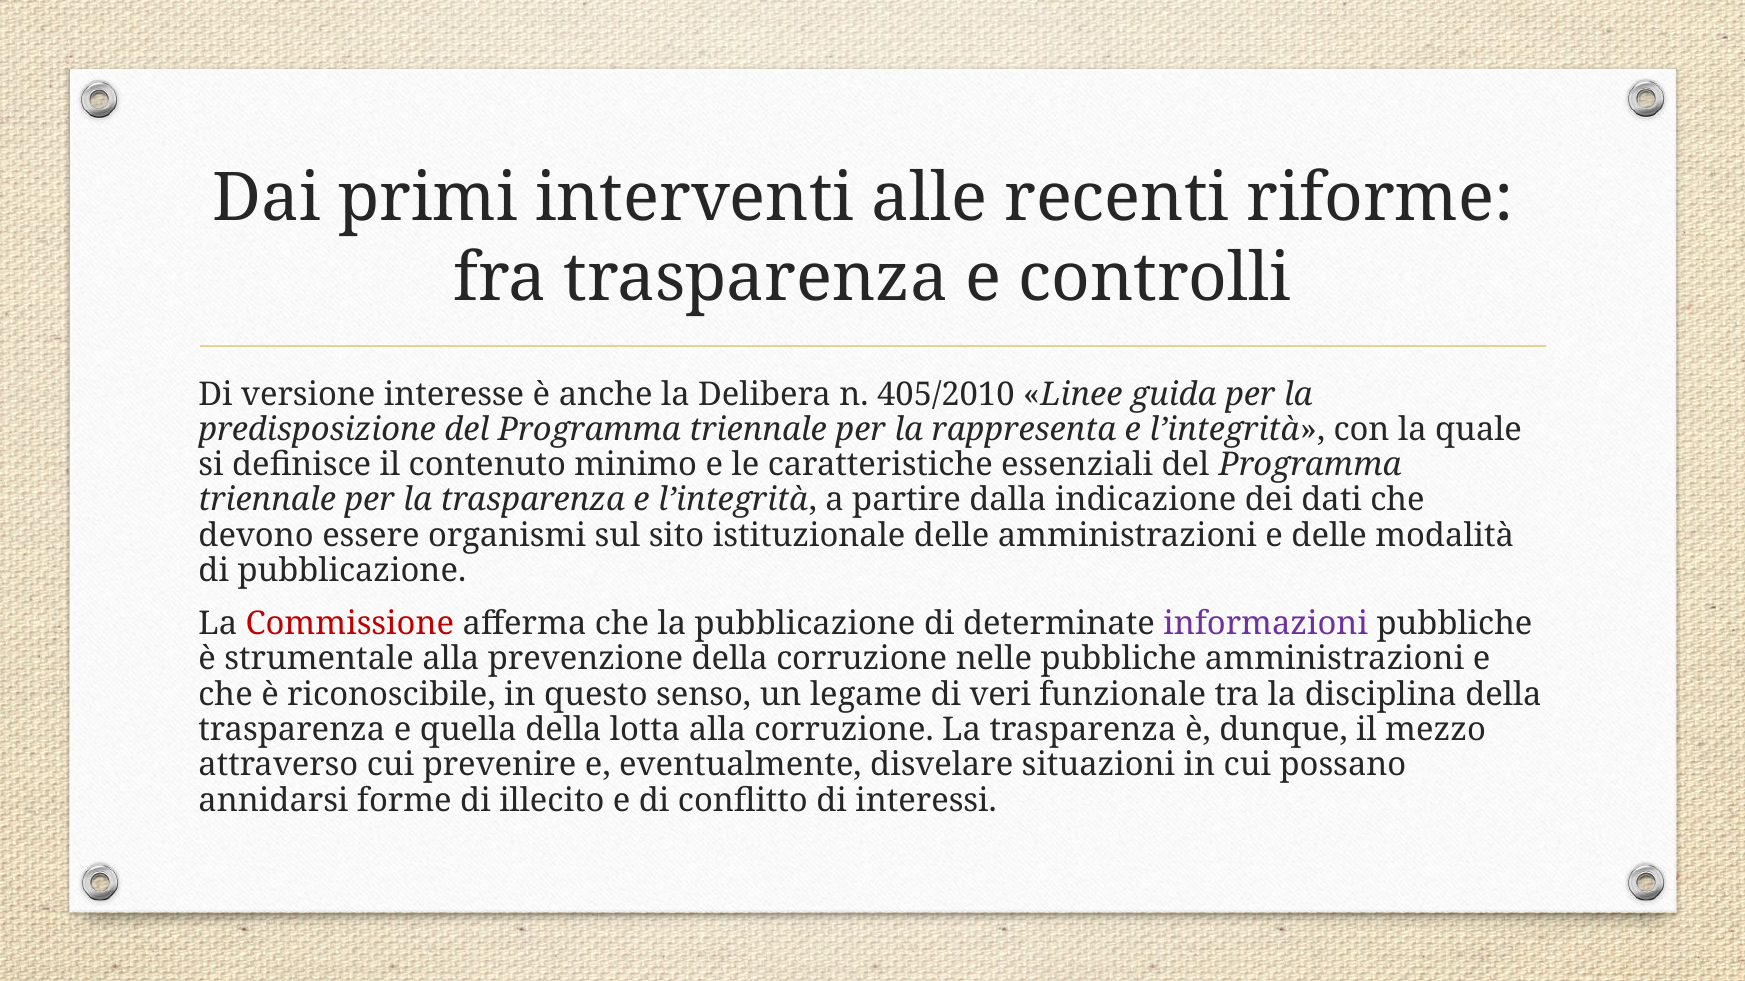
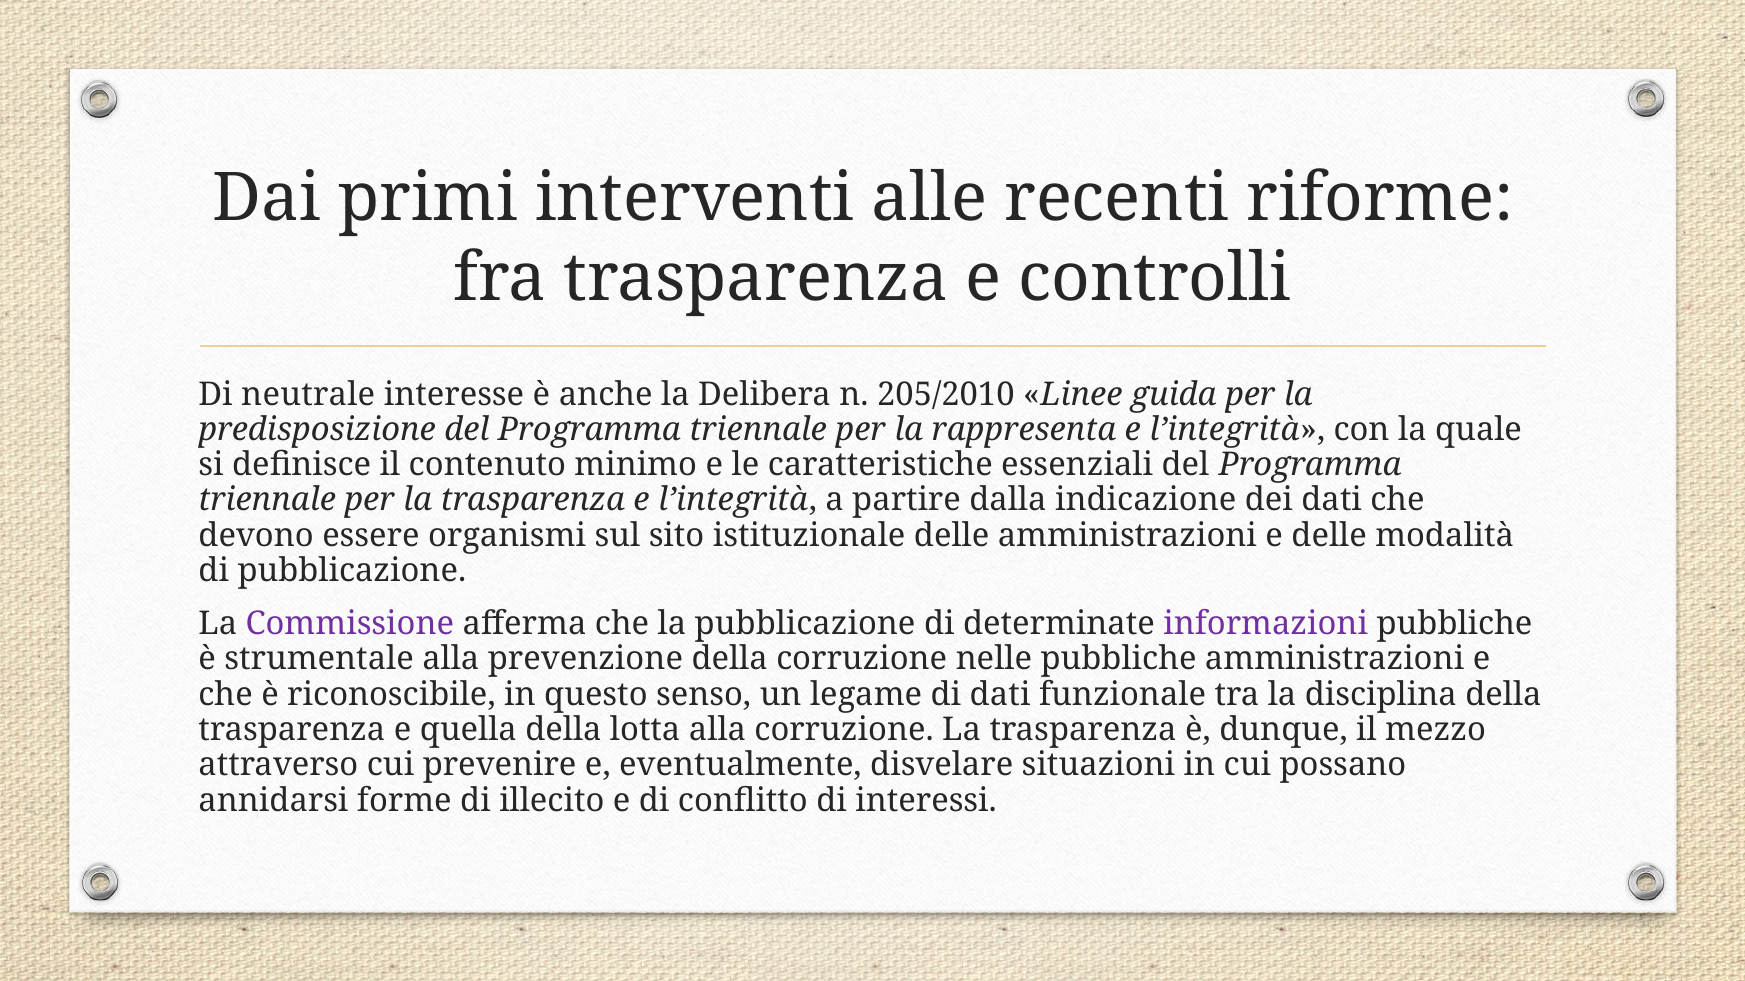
versione: versione -> neutrale (308, 394)
405/2010: 405/2010 -> 205/2010 (946, 394)
Commissione colour: red -> purple (350, 624)
di veri: veri -> dati (1000, 695)
